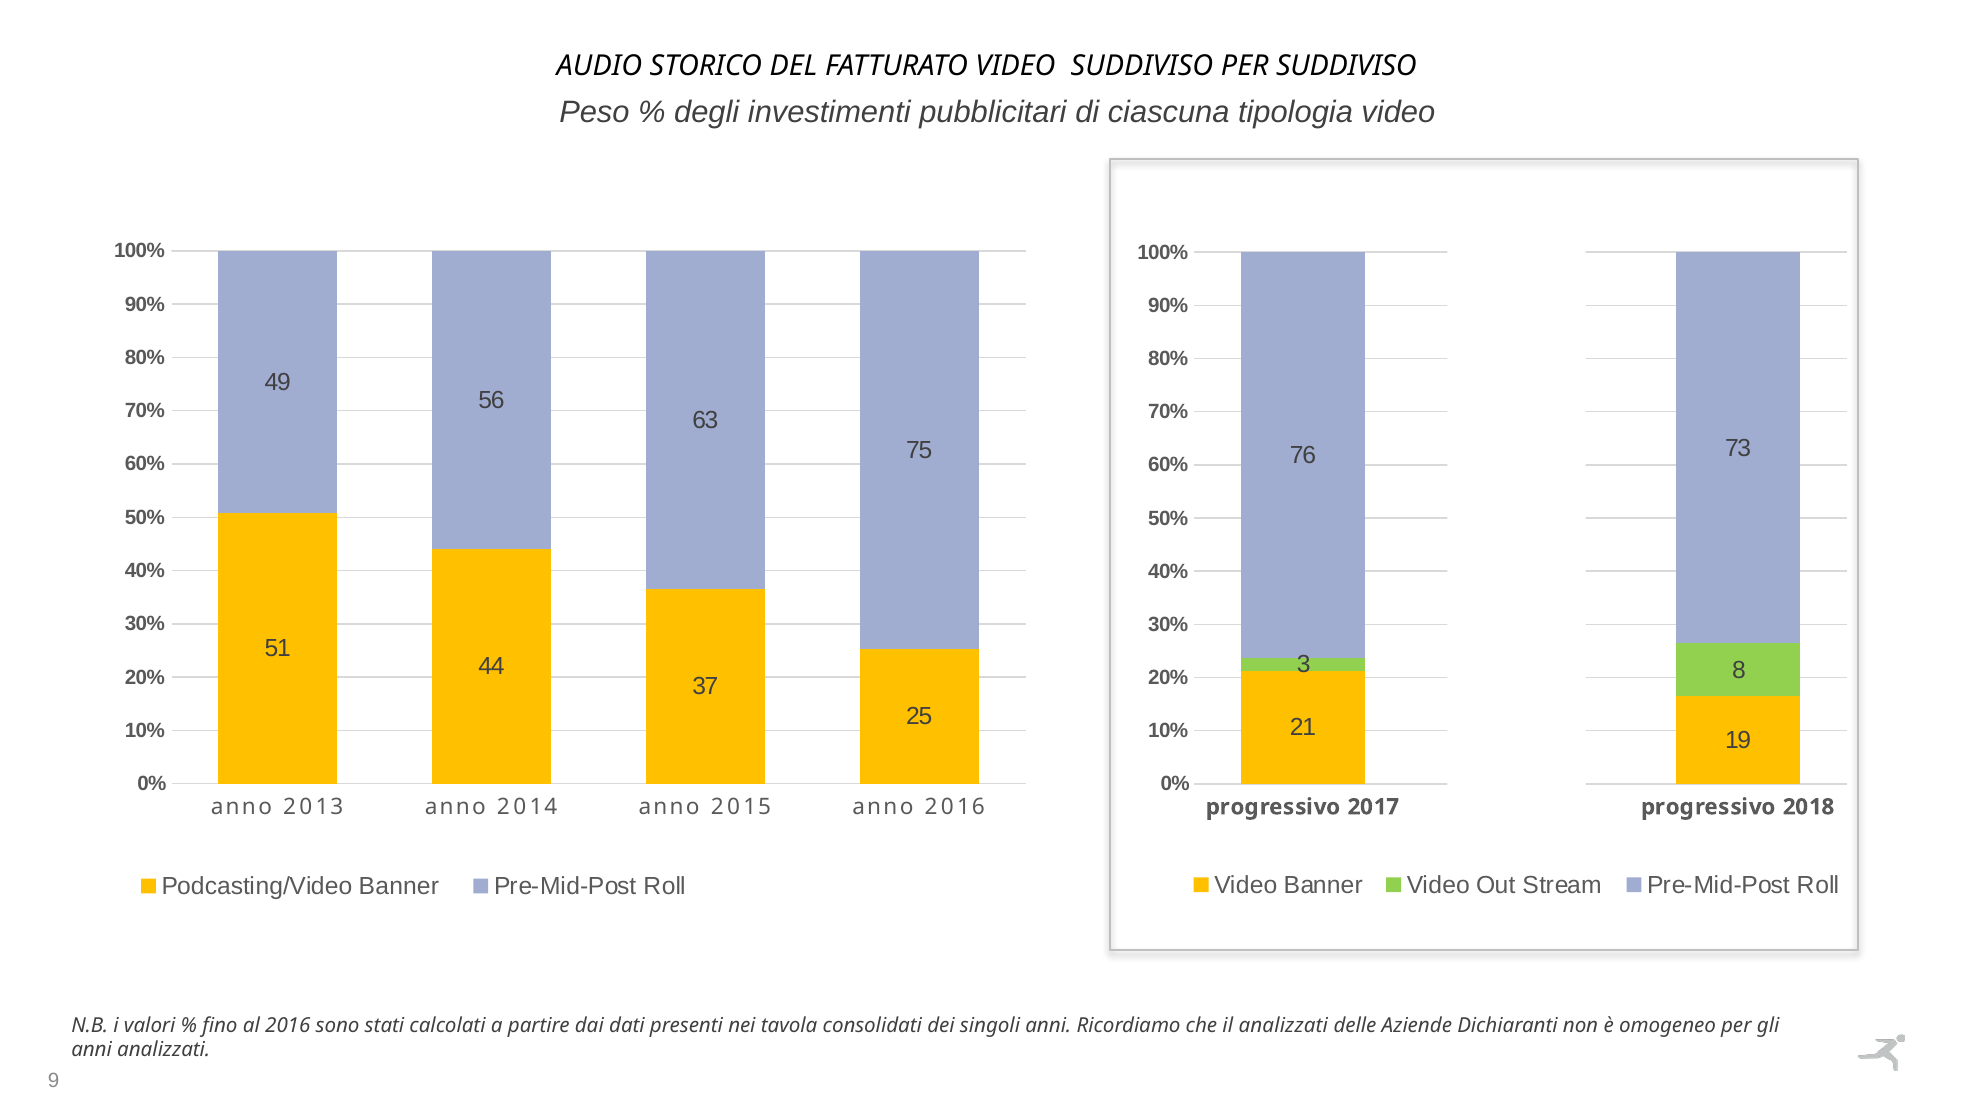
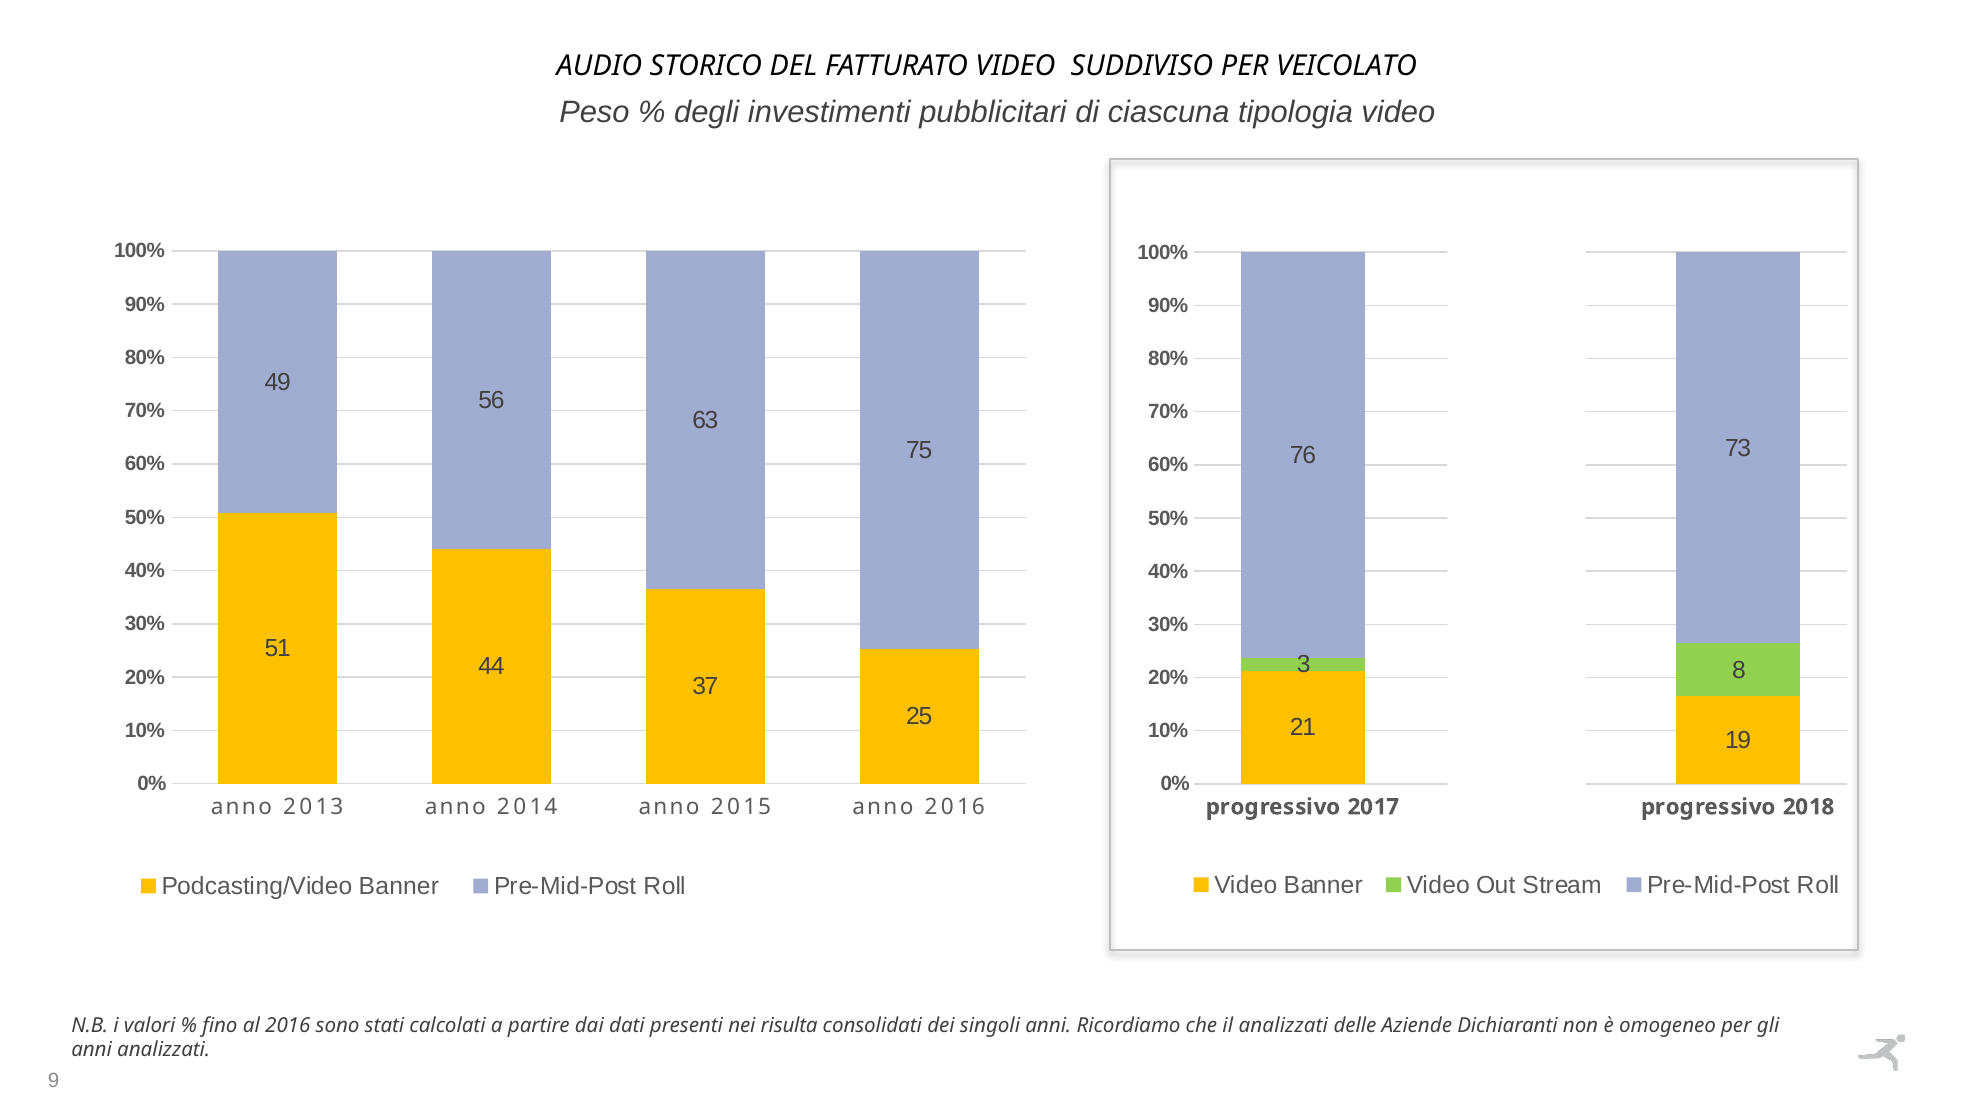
PER SUDDIVISO: SUDDIVISO -> VEICOLATO (1346, 65)
tavola: tavola -> risulta (789, 1025)
